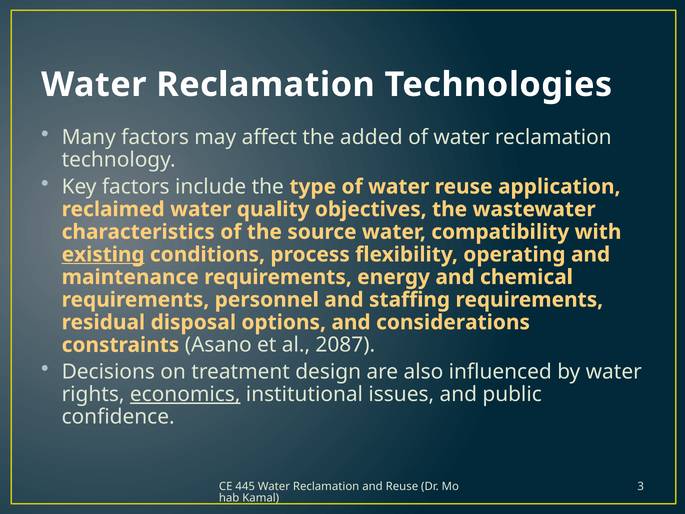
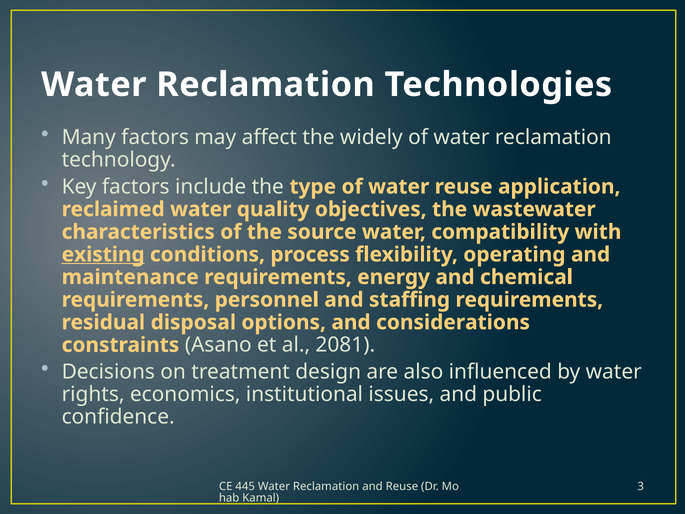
added: added -> widely (371, 137)
2087: 2087 -> 2081 (345, 345)
economics underline: present -> none (185, 394)
